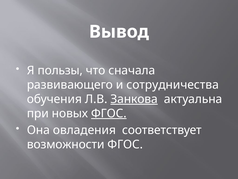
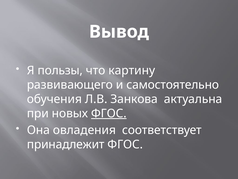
сначала: сначала -> картину (132, 70)
сотрудничества: сотрудничества -> самостоятельно (173, 85)
Занкова underline: present -> none (134, 99)
возможности: возможности -> принадлежит (66, 144)
